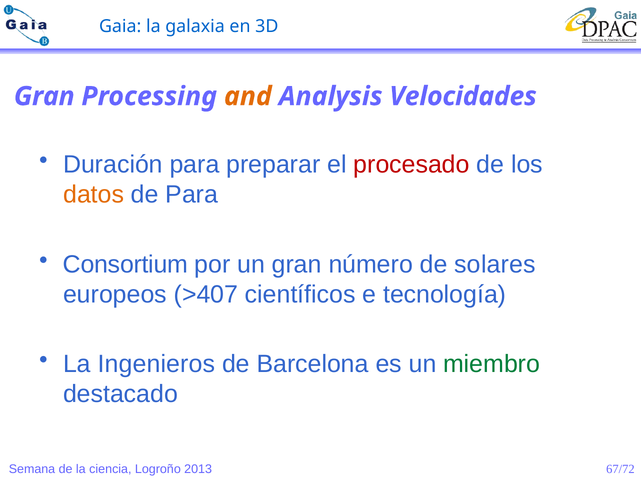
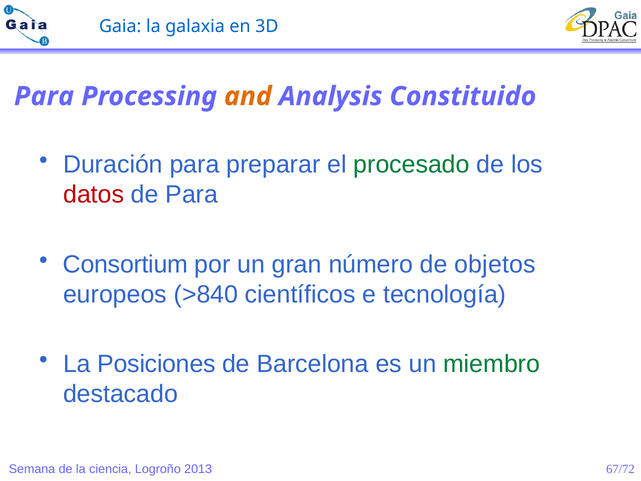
Gran: Gran -> Para (44, 96)
Velocidades: Velocidades -> Constituido (463, 96)
procesado colour: red -> green (412, 164)
datos colour: orange -> red (94, 194)
solares: solares -> objetos (495, 264)
>407: >407 -> >840 (206, 294)
Ingenieros: Ingenieros -> Posiciones (157, 364)
